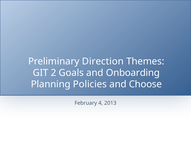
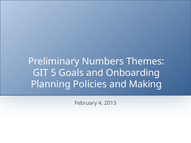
Direction: Direction -> Numbers (103, 61)
2: 2 -> 5 (53, 73)
Choose: Choose -> Making (145, 84)
